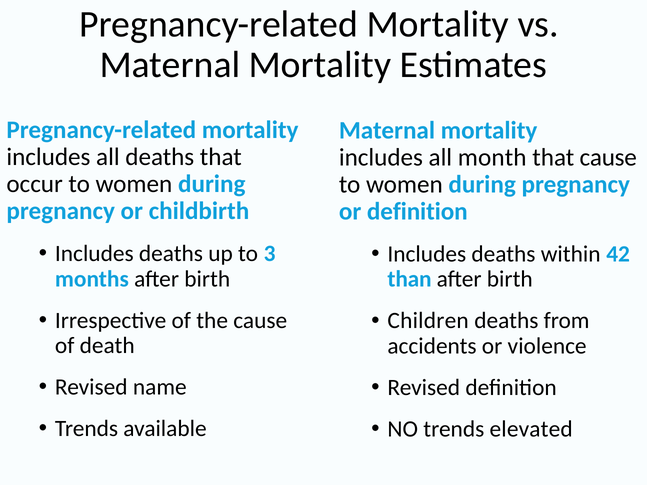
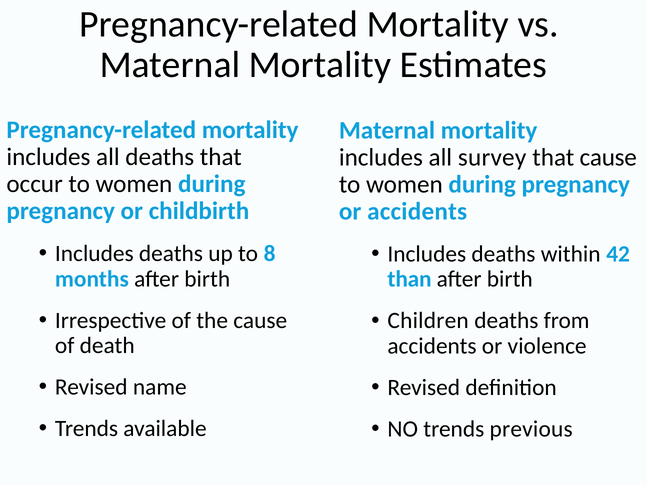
month: month -> survey (492, 157)
or definition: definition -> accidents (417, 212)
3: 3 -> 8 (270, 254)
elevated: elevated -> previous (531, 429)
